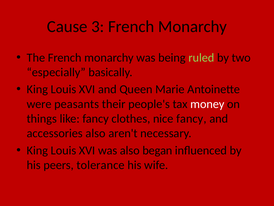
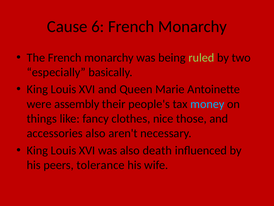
3: 3 -> 6 (98, 27)
peasants: peasants -> assembly (77, 104)
money colour: white -> light blue (207, 104)
nice fancy: fancy -> those (191, 118)
began: began -> death (157, 150)
